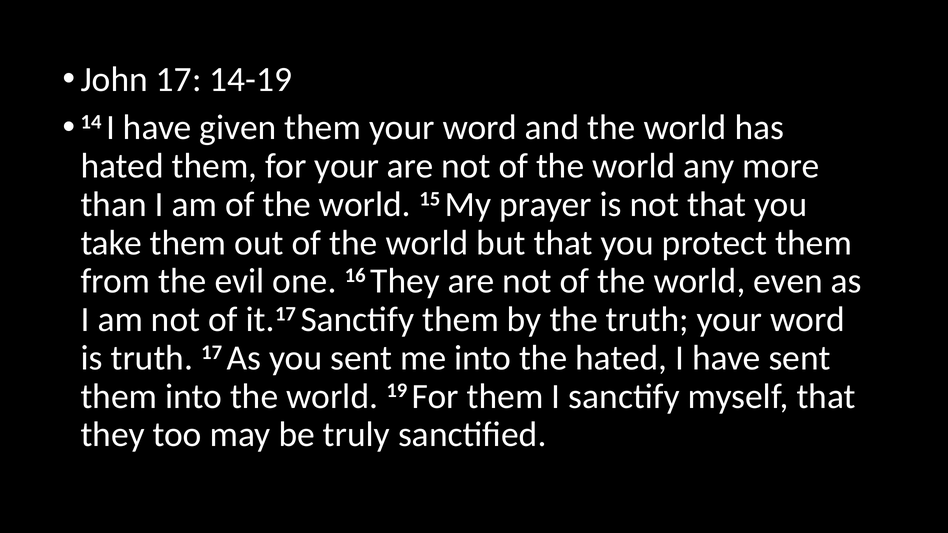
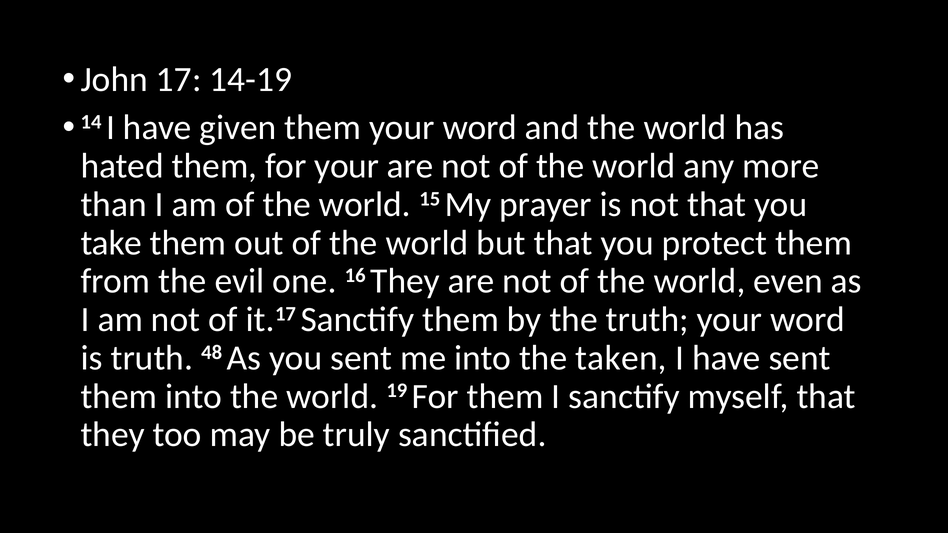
truth 17: 17 -> 48 (212, 352)
the hated: hated -> taken (621, 358)
